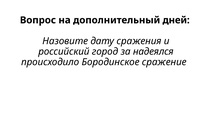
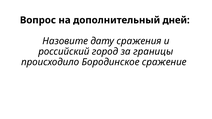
надеялся: надеялся -> границы (153, 52)
